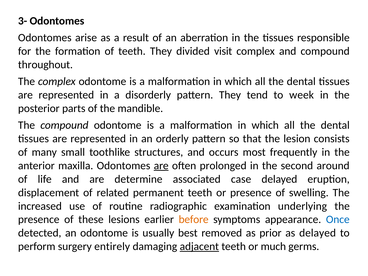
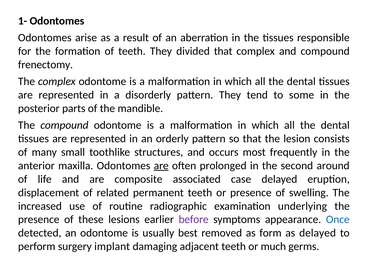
3-: 3- -> 1- (23, 21)
divided visit: visit -> that (223, 51)
throughout: throughout -> frenectomy (45, 65)
week: week -> some (302, 95)
determine: determine -> composite (139, 179)
before colour: orange -> purple (194, 220)
prior: prior -> form (271, 233)
entirely: entirely -> implant (112, 247)
adjacent underline: present -> none (199, 247)
